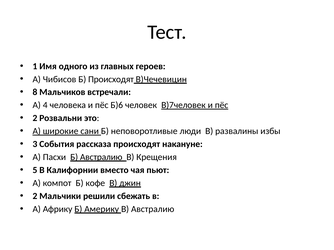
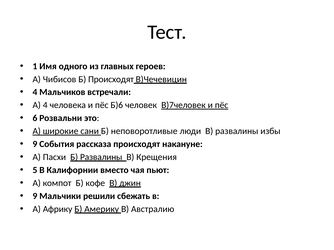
8: 8 -> 4 (35, 92)
2: 2 -> 6 (35, 118)
3: 3 -> 9 (35, 144)
Б Австралию: Австралию -> Развалины (101, 157)
2: 2 -> 9 (35, 196)
